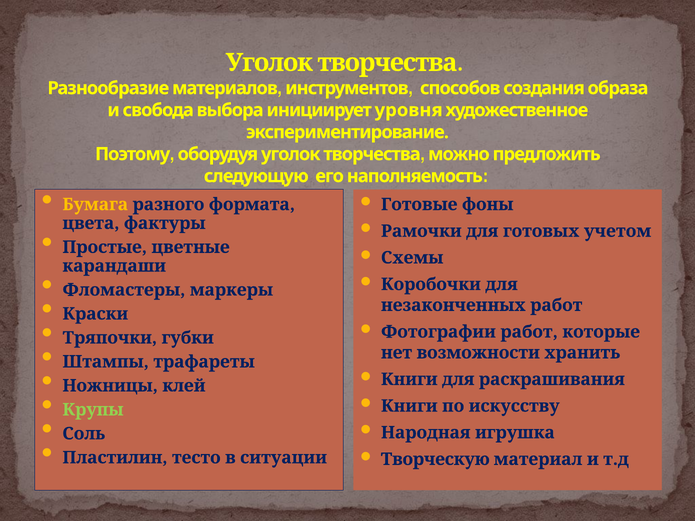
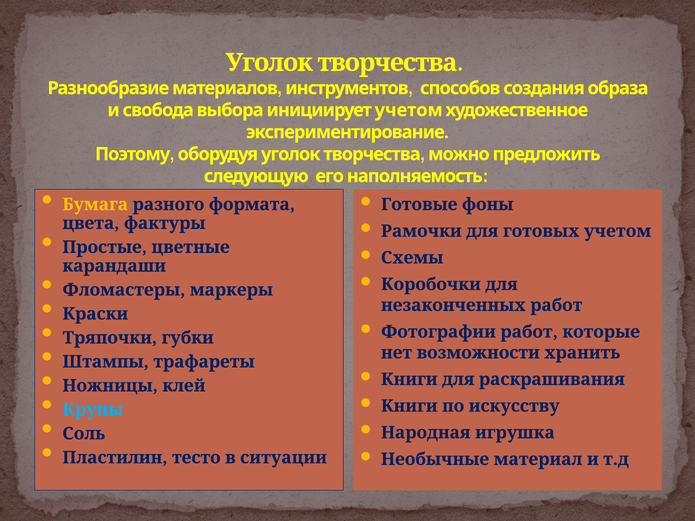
инициирует уровня: уровня -> учетом (409, 110)
Крупы colour: light green -> light blue (93, 410)
Творческую: Творческую -> Необычные (435, 459)
